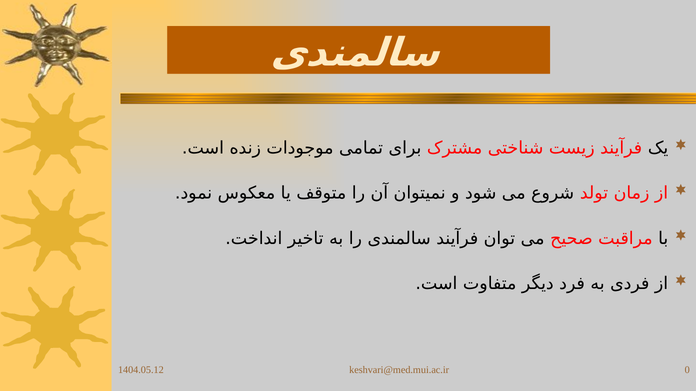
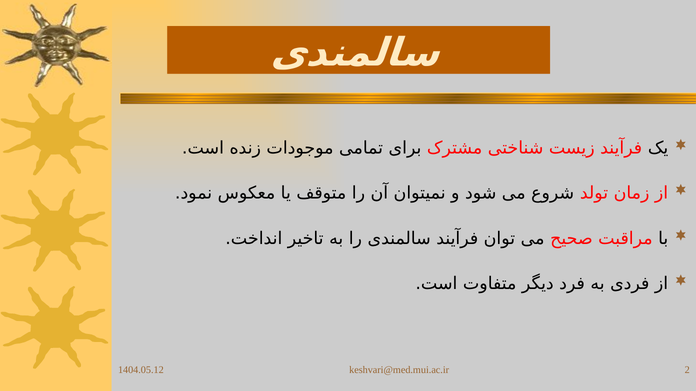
0: 0 -> 2 (687, 370)
